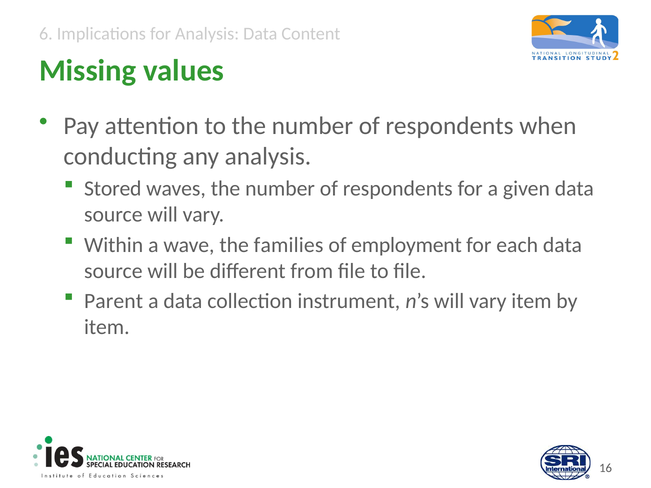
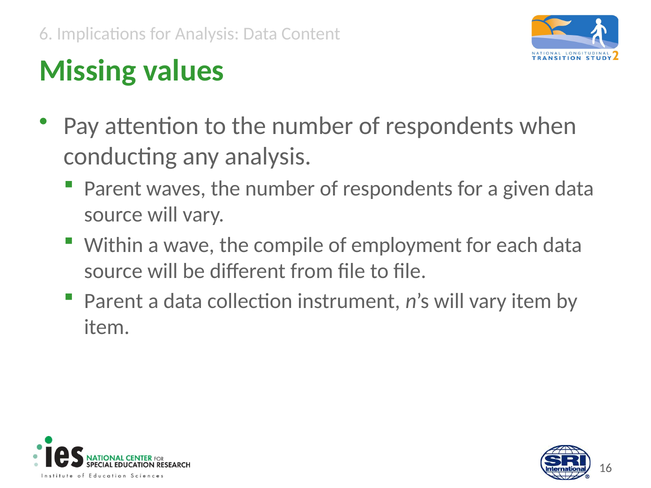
Stored: Stored -> Parent (113, 189)
families: families -> compile (289, 245)
